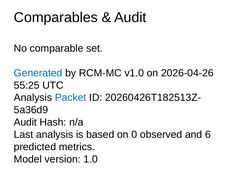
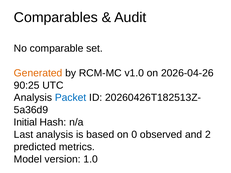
Generated colour: blue -> orange (38, 73)
55:25: 55:25 -> 90:25 (27, 85)
Audit: Audit -> Initial (25, 122)
6: 6 -> 2 (208, 135)
